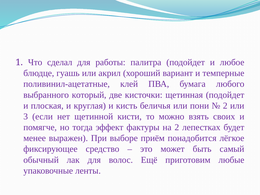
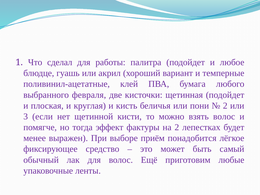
который: который -> февраля (89, 95)
взять своих: своих -> волос (224, 117)
